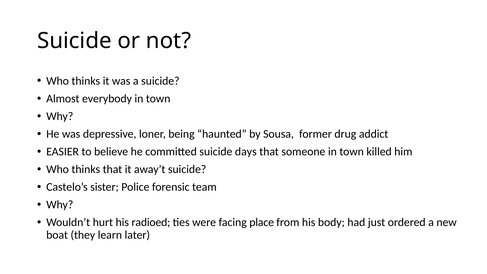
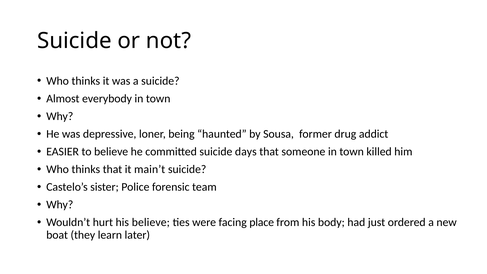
away’t: away’t -> main’t (150, 169)
his radioed: radioed -> believe (151, 222)
